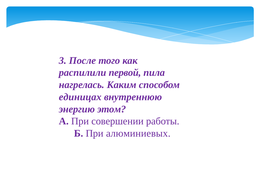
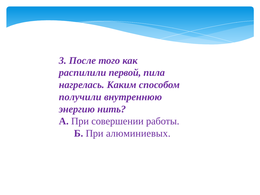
единицах: единицах -> получили (80, 97)
этом: этом -> нить (112, 109)
